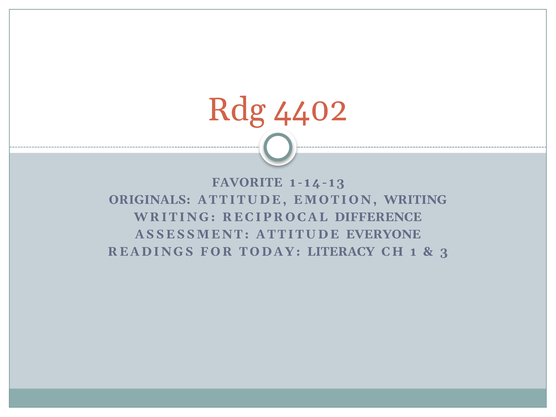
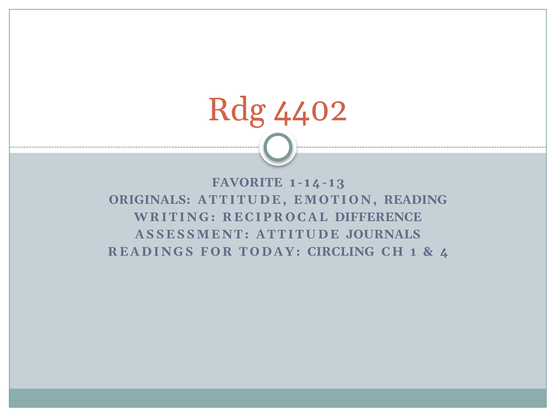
EMOTION WRITING: WRITING -> READING (415, 200)
EVERYONE: EVERYONE -> JOURNALS (383, 234)
LITERACY: LITERACY -> CIRCLING (341, 252)
3: 3 -> 4 (444, 252)
